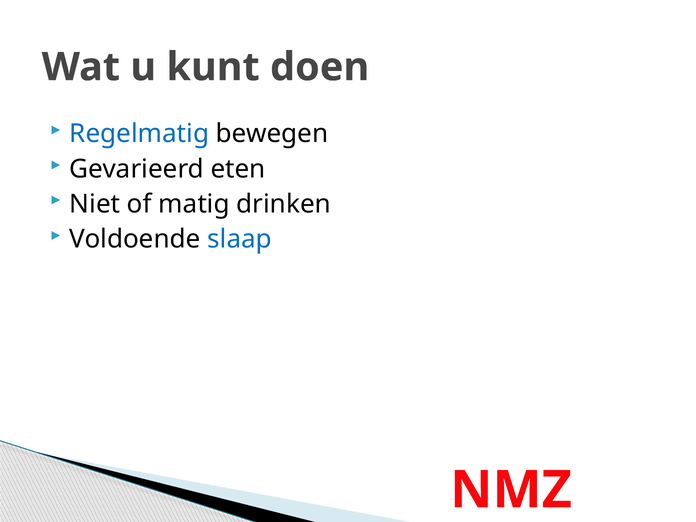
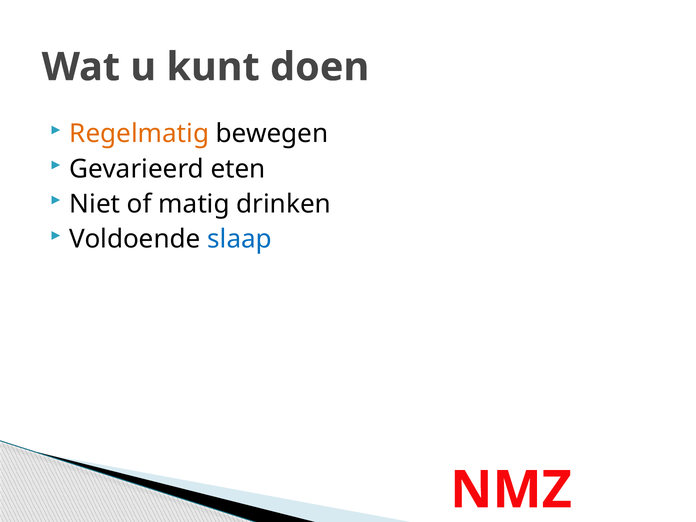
Regelmatig colour: blue -> orange (139, 134)
